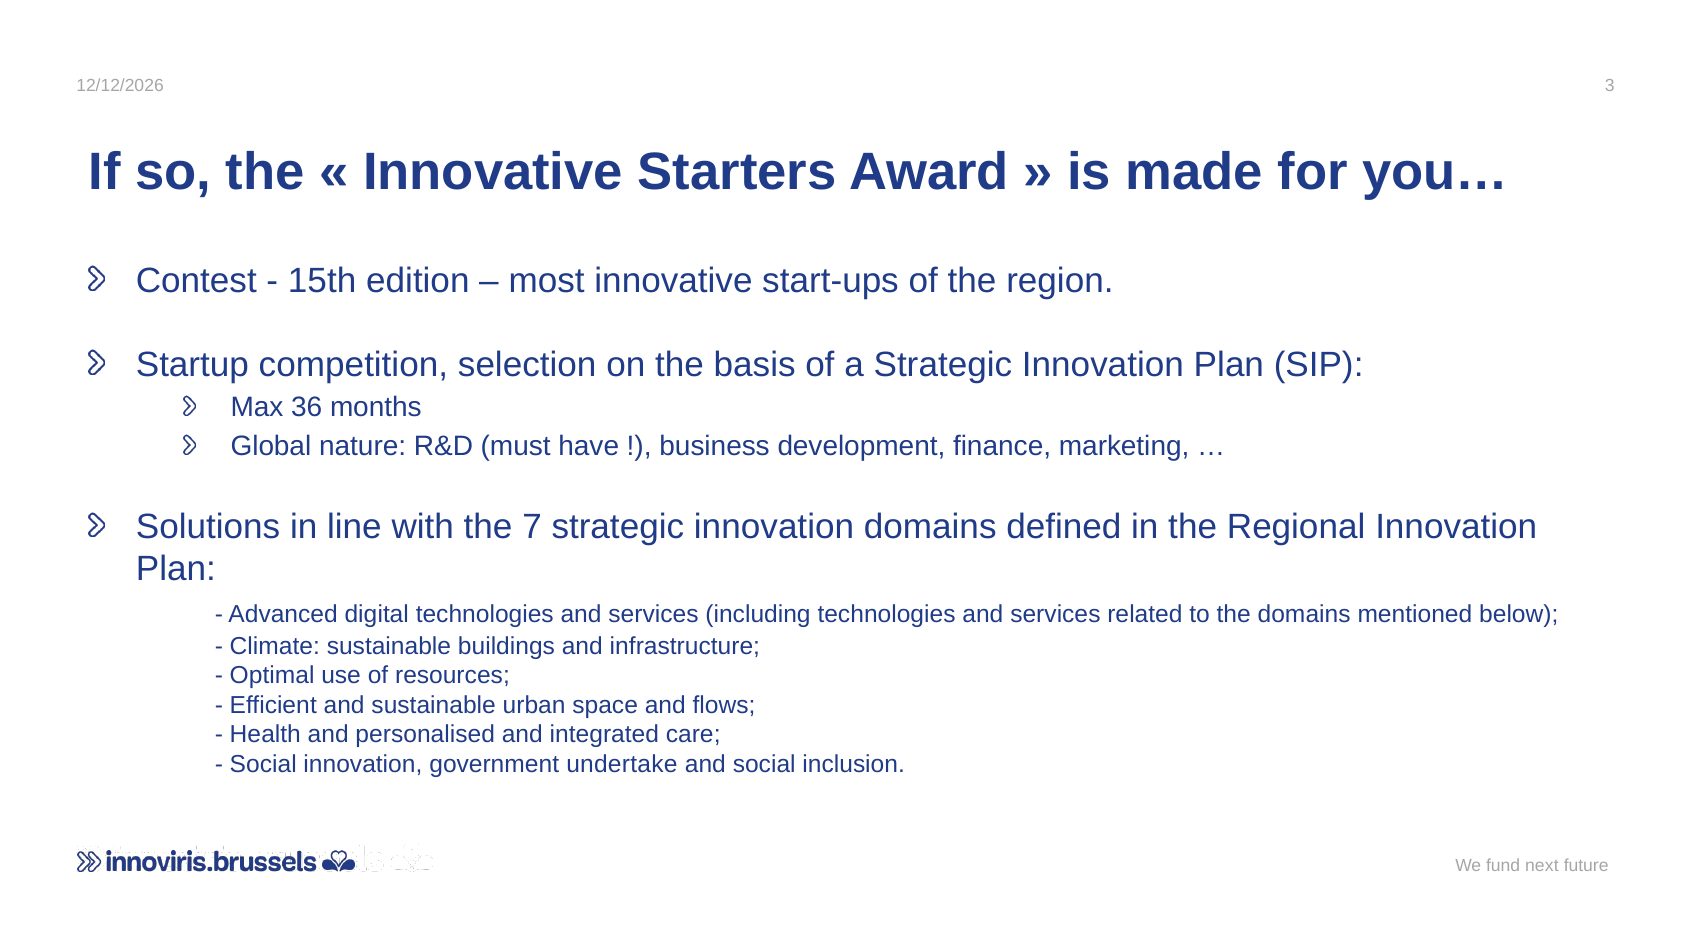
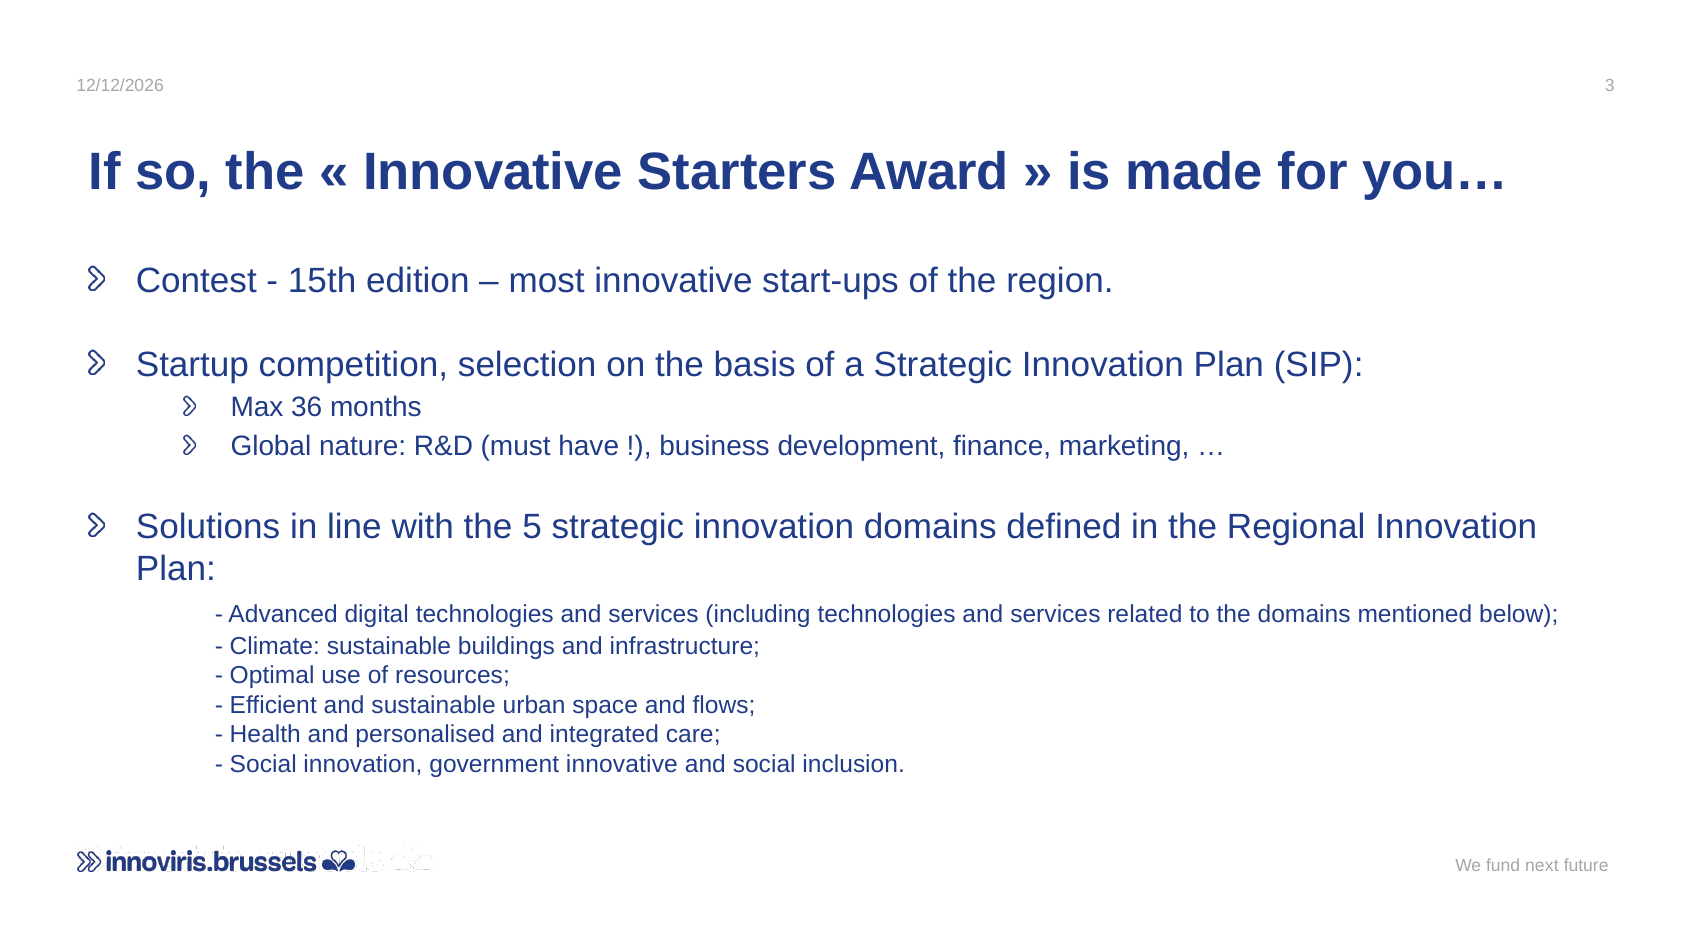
7: 7 -> 5 (532, 527)
government undertake: undertake -> innovative (622, 764)
